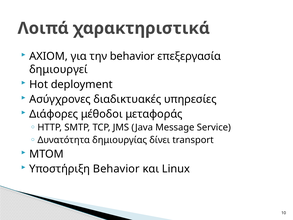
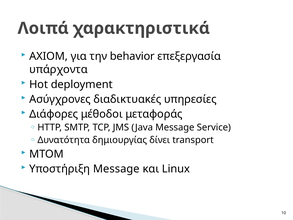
δημιουργεί: δημιουργεί -> υπάρχοντα (59, 69)
Υποστήριξη Behavior: Behavior -> Message (116, 169)
